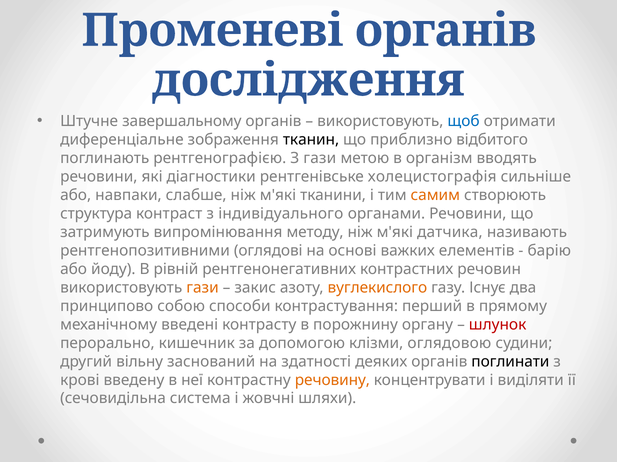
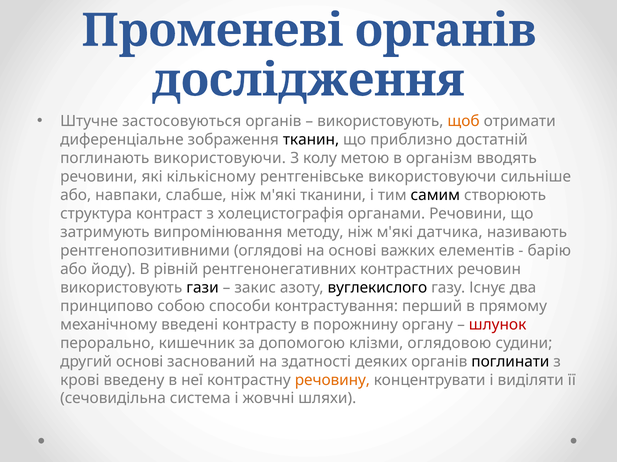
завершальному: завершальному -> застосовуються (182, 121)
щоб colour: blue -> orange (464, 121)
відбитого: відбитого -> достатній (492, 140)
поглинають рентгенографією: рентгенографією -> використовуючи (220, 158)
З гази: гази -> колу (320, 158)
діагностики: діагностики -> кількісному (211, 177)
рентгенівське холецистографія: холецистографія -> використовуючи (432, 177)
самим colour: orange -> black (435, 195)
індивідуального: індивідуального -> холецистографія (281, 214)
гази colour: orange -> black (203, 288)
вуглекислого colour: orange -> black (377, 288)
другий вільну: вільну -> основі (140, 362)
